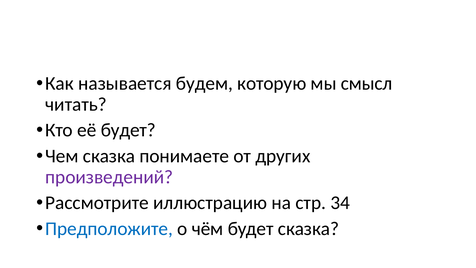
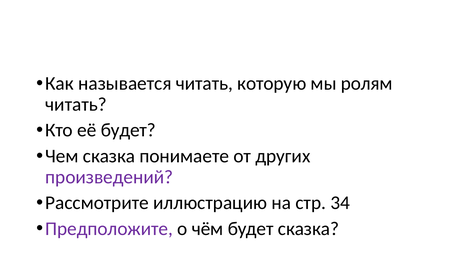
называется будем: будем -> читать (204, 83)
смысл: смысл -> ролям (367, 83)
Предположите colour: blue -> purple (109, 229)
